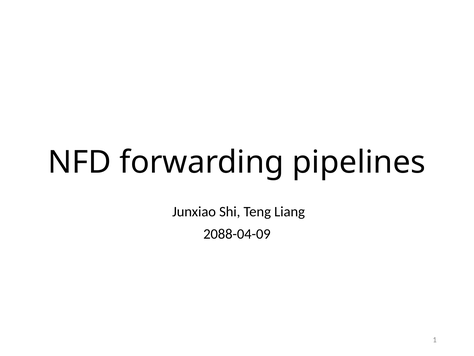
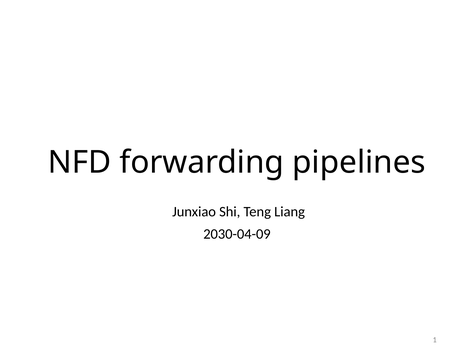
2088-04-09: 2088-04-09 -> 2030-04-09 (237, 234)
